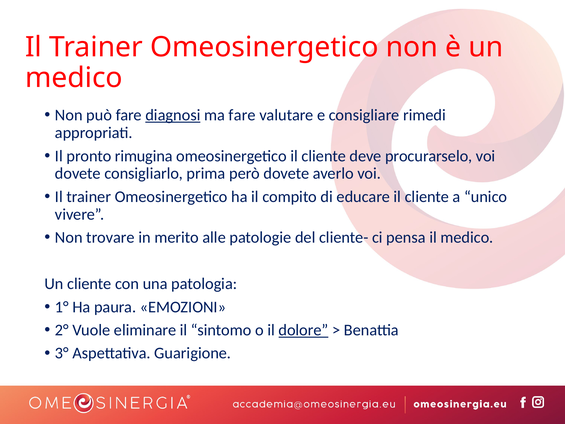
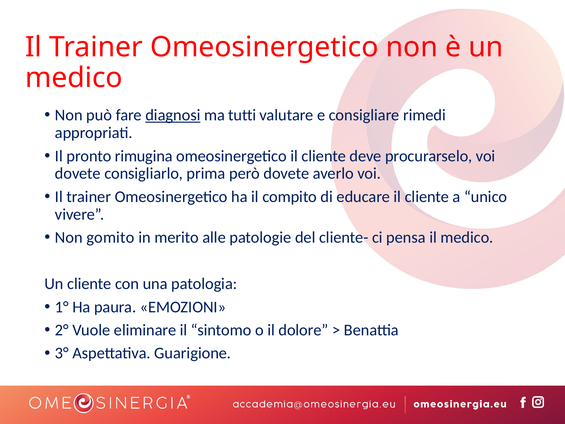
ma fare: fare -> tutti (242, 115)
trovare: trovare -> gomito (110, 237)
dolore underline: present -> none (303, 330)
